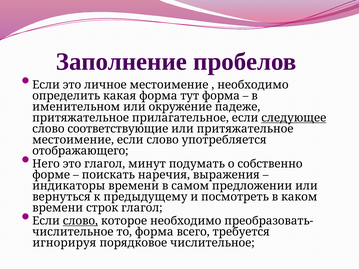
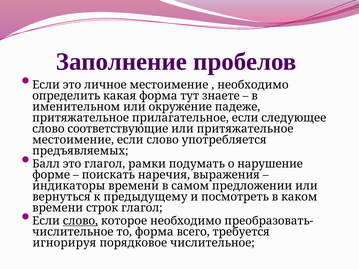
тут форма: форма -> знаете (221, 96)
следующее underline: present -> none (294, 118)
отображающего: отображающего -> предъявляемых (80, 151)
Него: Него -> Балл (46, 164)
минут: минут -> рамки (147, 164)
собственно: собственно -> нарушение (270, 164)
